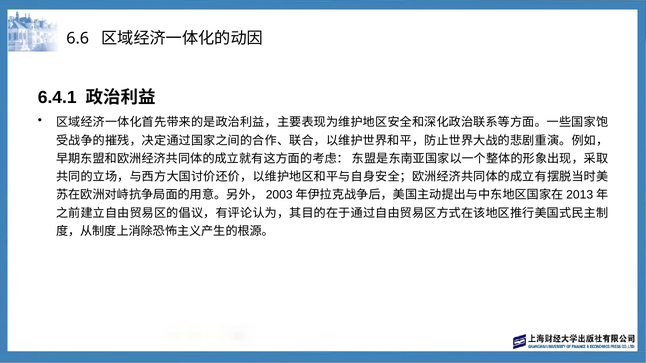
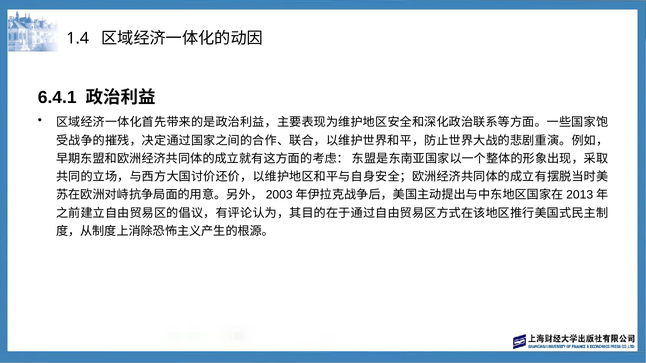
6.6: 6.6 -> 1.4 (78, 38)
